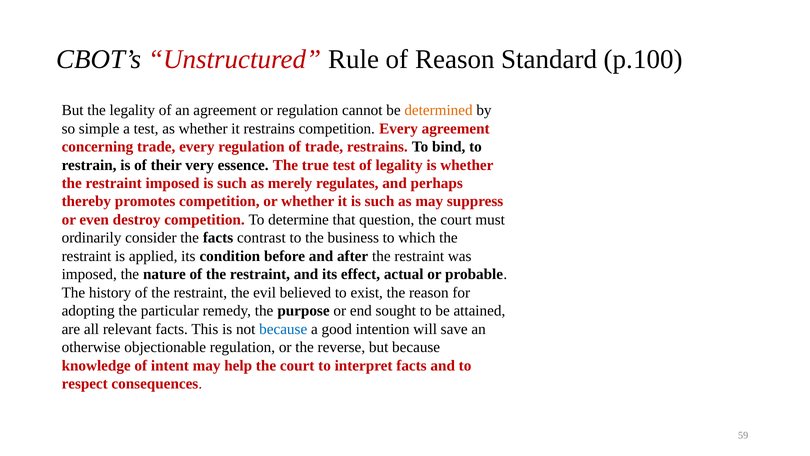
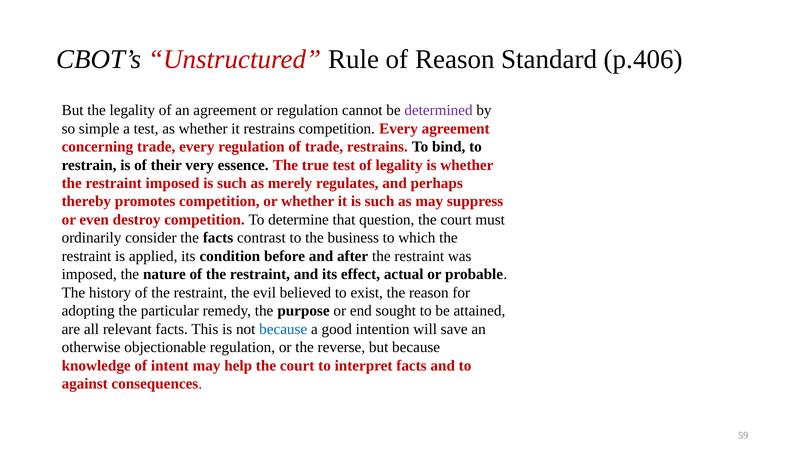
p.100: p.100 -> p.406 (643, 59)
determined colour: orange -> purple (439, 110)
respect: respect -> against (85, 384)
